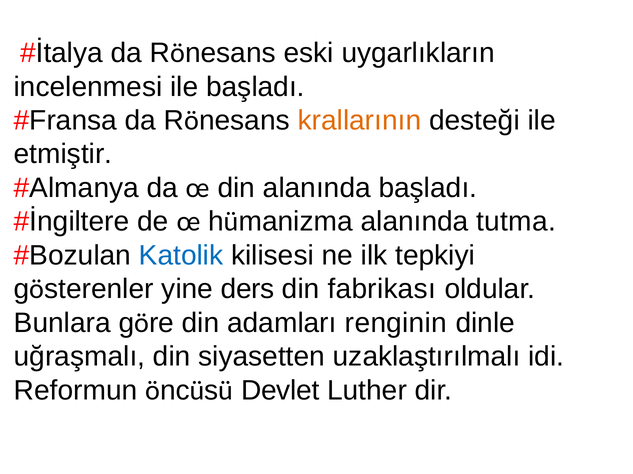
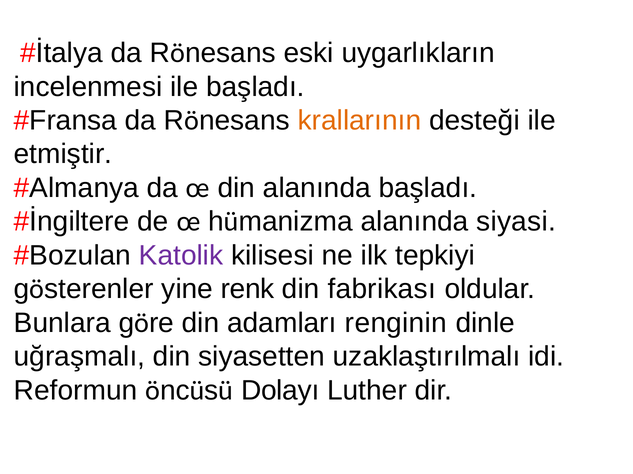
tutma: tutma -> siyasi (516, 222)
Katolik colour: blue -> purple (181, 256)
ders: ders -> renk (248, 290)
Devlet: Devlet -> Dolayı (280, 391)
